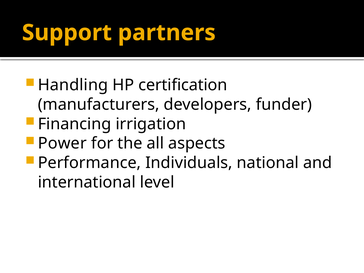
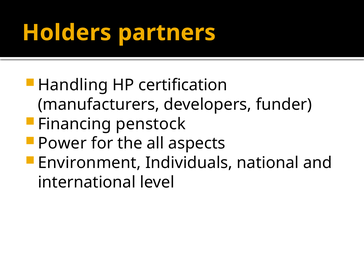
Support: Support -> Holders (67, 33)
irrigation: irrigation -> penstock (151, 124)
Performance: Performance -> Environment (89, 163)
